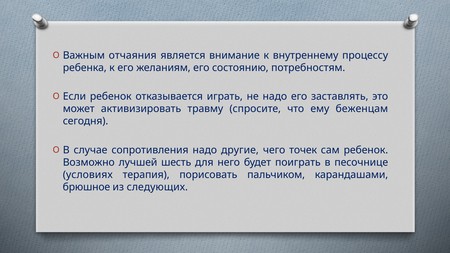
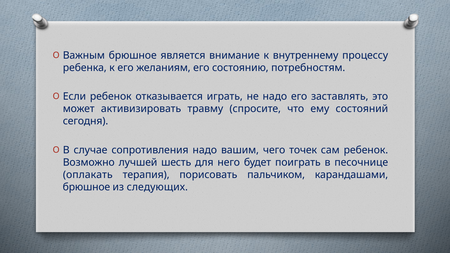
Важным отчаяния: отчаяния -> брюшное (133, 55)
беженцам: беженцам -> состояний (362, 109)
другие: другие -> вашим (240, 150)
условиях: условиях -> оплакать (88, 175)
